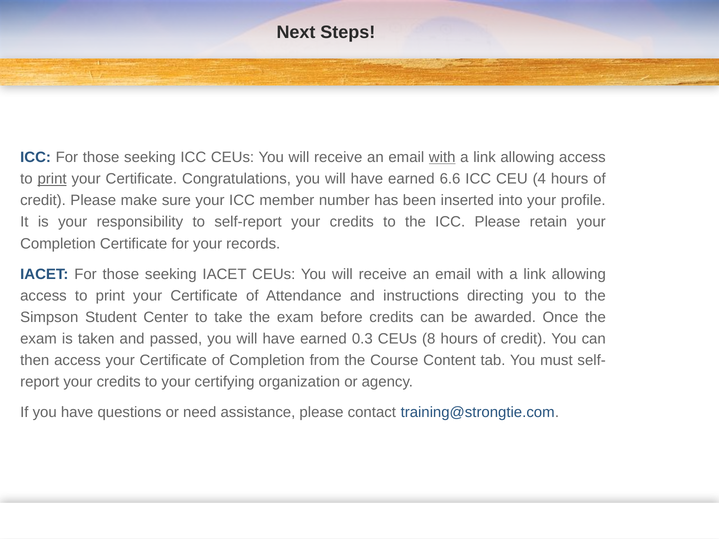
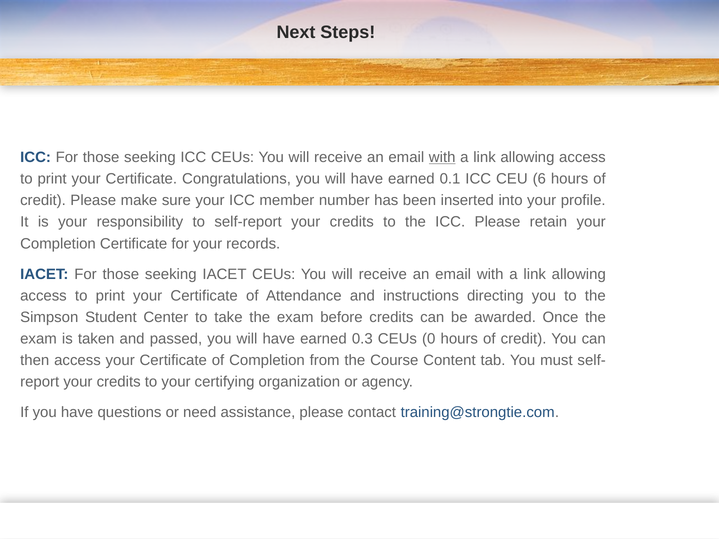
print underline: present -> none (52, 179)
6.6: 6.6 -> 0.1 (450, 179)
4: 4 -> 6 (539, 179)
8: 8 -> 0 (429, 339)
